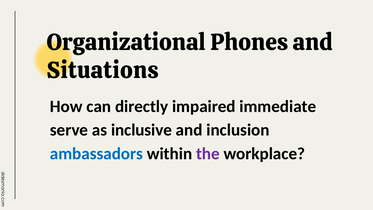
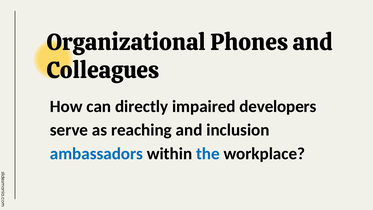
Situations: Situations -> Colleagues (103, 70)
immediate: immediate -> developers (278, 106)
inclusive: inclusive -> reaching (141, 130)
the colour: purple -> blue (208, 153)
